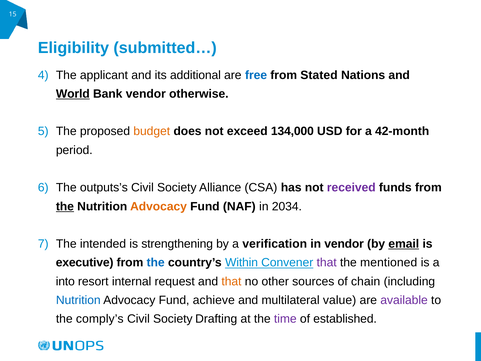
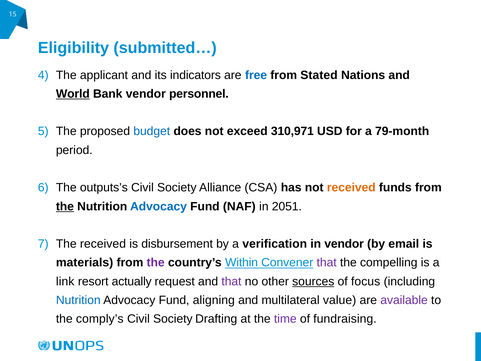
additional: additional -> indicators (195, 75)
otherwise: otherwise -> personnel (199, 94)
budget colour: orange -> blue (152, 131)
134,000: 134,000 -> 310,971 (292, 131)
42-month: 42-month -> 79-month (402, 131)
received colour: purple -> orange (351, 187)
Advocacy colour: orange -> blue (159, 206)
2034: 2034 -> 2051 (287, 206)
The intended: intended -> received (103, 244)
strengthening: strengthening -> disbursement (177, 244)
email underline: present -> none (404, 244)
executive: executive -> materials (85, 262)
the colour: blue -> purple (156, 262)
mentioned: mentioned -> compelling (389, 262)
into: into -> link (65, 281)
internal: internal -> actually (132, 281)
that colour: orange -> purple (231, 281)
sources underline: none -> present (313, 281)
chain: chain -> focus (366, 281)
achieve: achieve -> aligning (214, 300)
established: established -> fundraising (345, 319)
